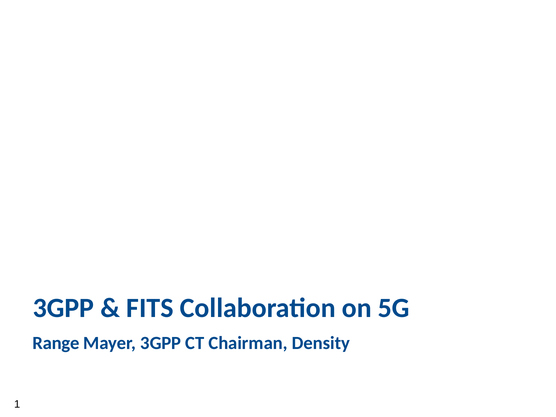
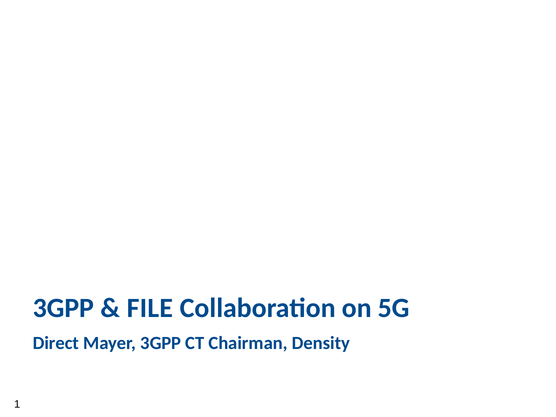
FITS: FITS -> FILE (150, 308)
Range: Range -> Direct (56, 343)
